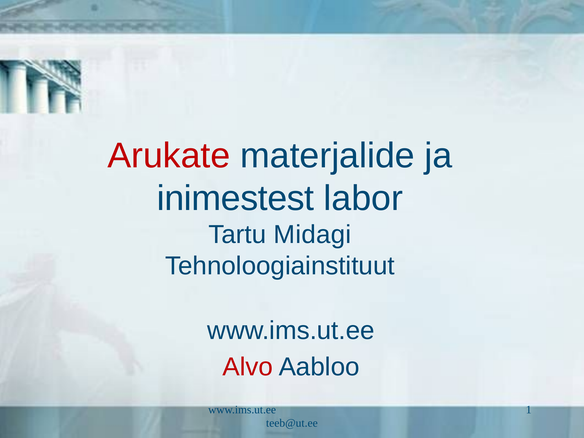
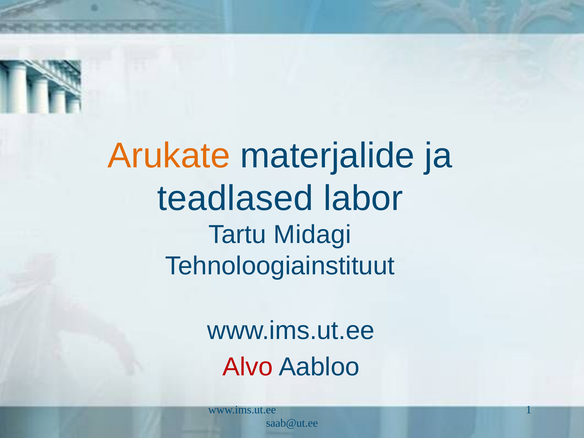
Arukate colour: red -> orange (169, 156)
inimestest: inimestest -> teadlased (235, 198)
teeb@ut.ee: teeb@ut.ee -> saab@ut.ee (292, 423)
